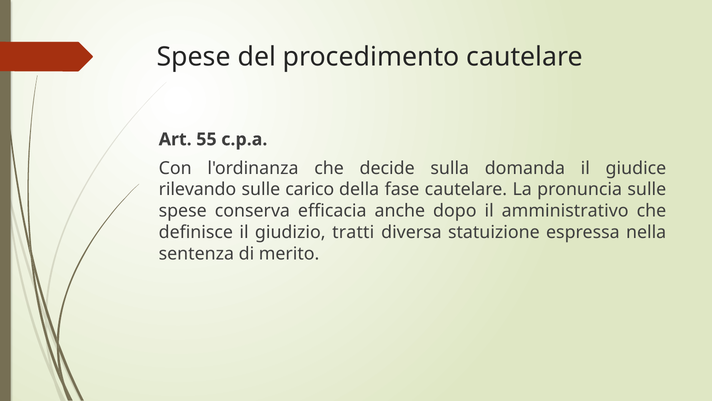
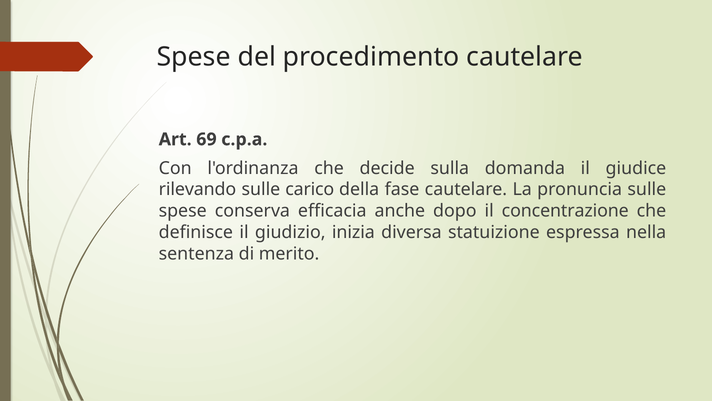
55: 55 -> 69 (206, 139)
amministrativo: amministrativo -> concentrazione (565, 211)
tratti: tratti -> inizia (353, 232)
